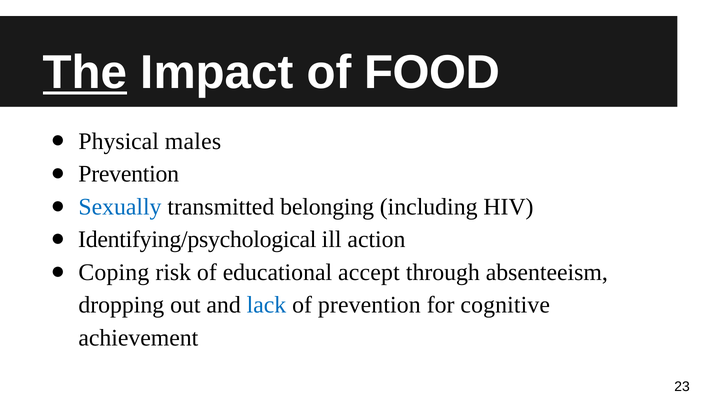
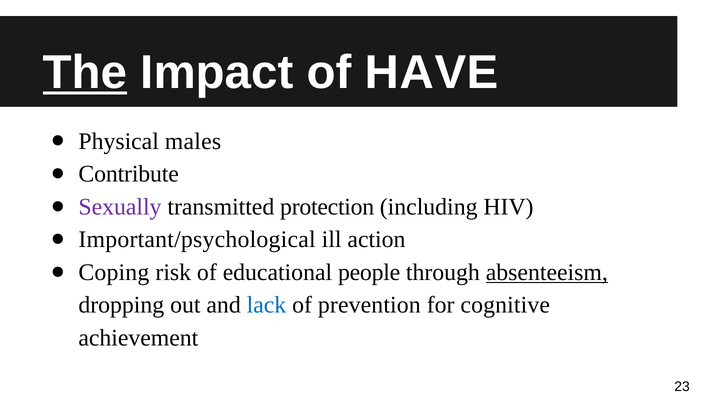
FOOD: FOOD -> HAVE (432, 73)
Prevention: Prevention -> Contribute (129, 174)
Sexually colour: blue -> purple (120, 207)
belonging: belonging -> protection (327, 207)
Identifying/psychological: Identifying/psychological -> Important/psychological (197, 240)
accept: accept -> people (369, 272)
absenteeism underline: none -> present (547, 272)
